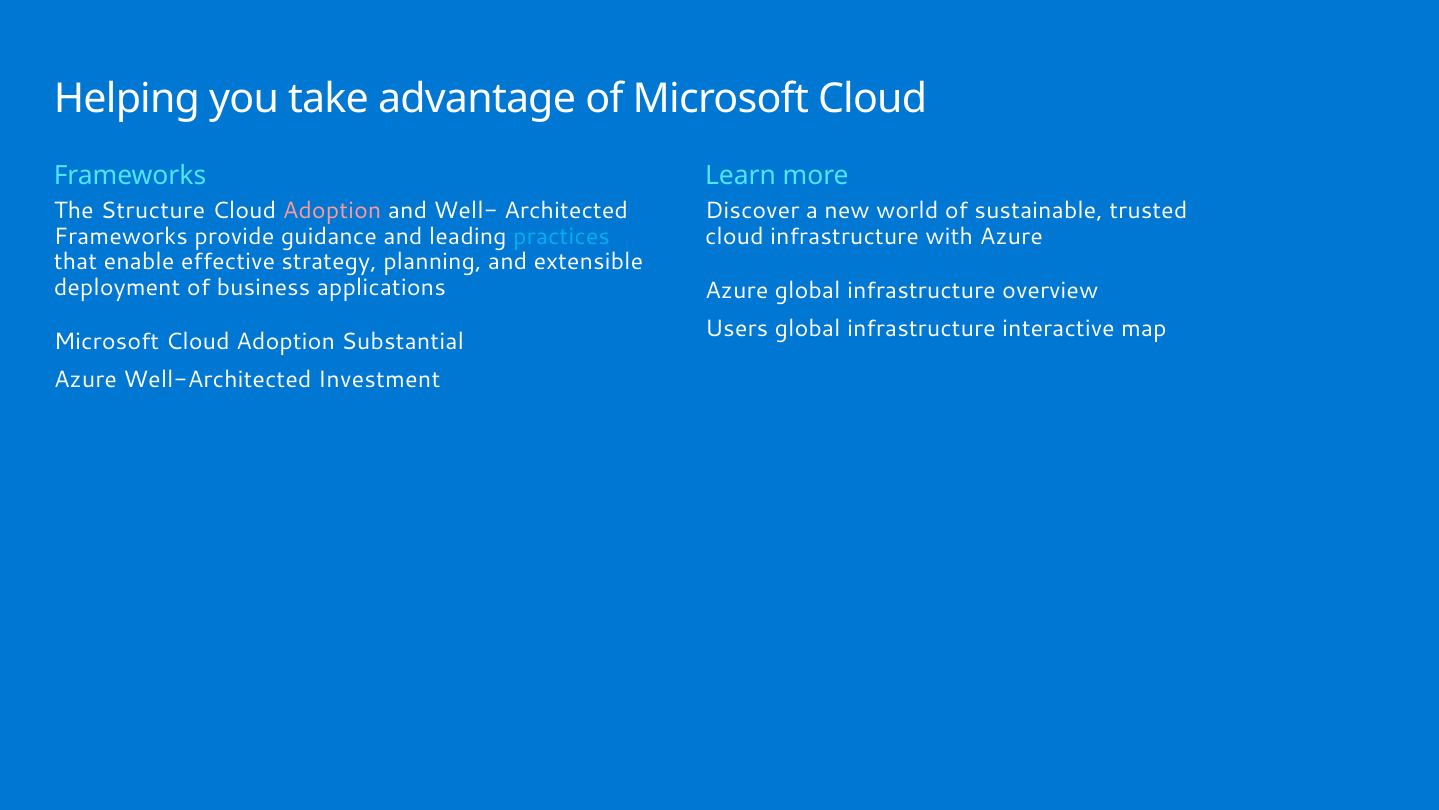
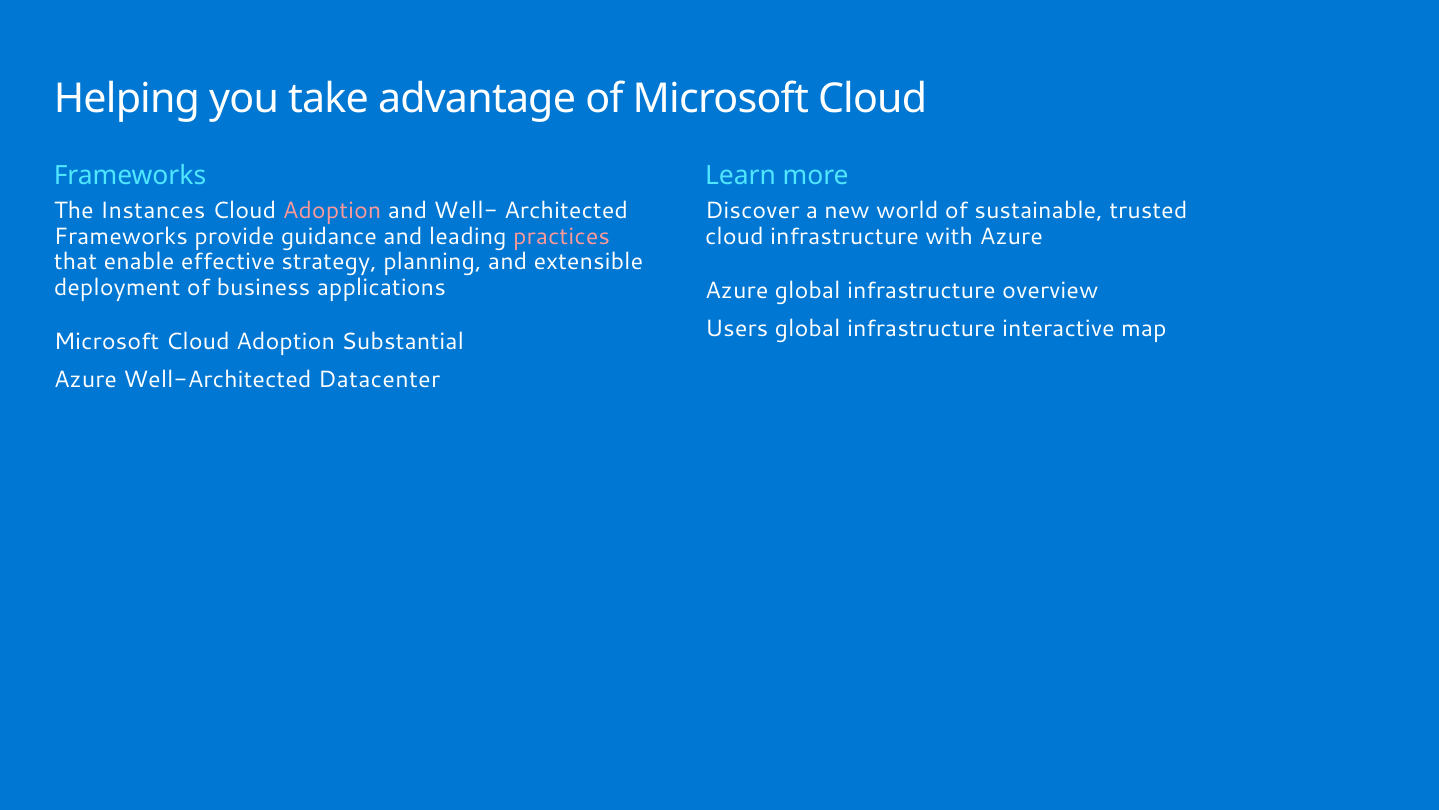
Structure: Structure -> Instances (153, 211)
practices colour: light blue -> pink (562, 236)
Investment: Investment -> Datacenter (379, 380)
